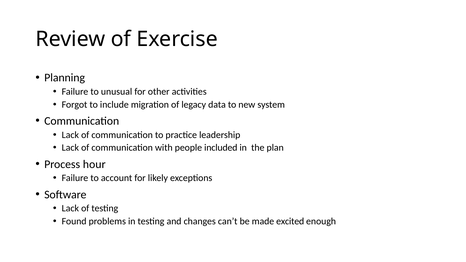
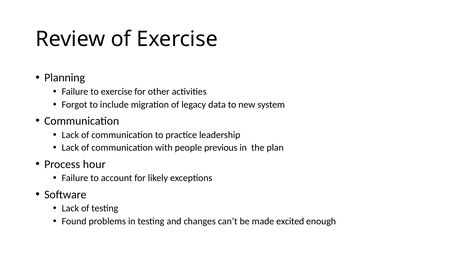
to unusual: unusual -> exercise (117, 92)
included: included -> previous (221, 148)
